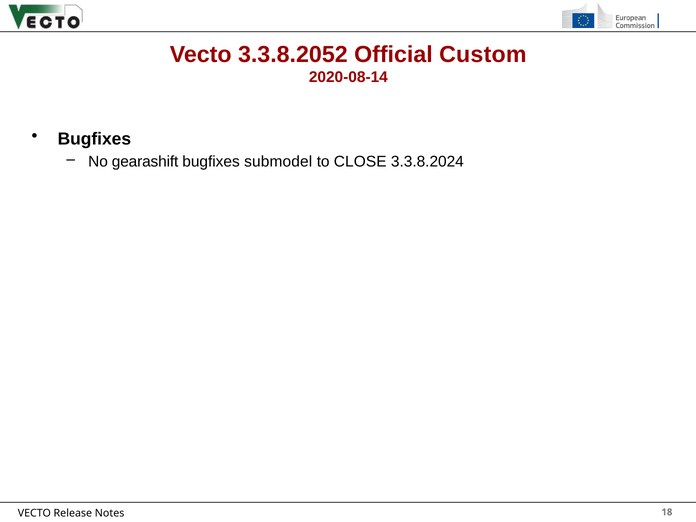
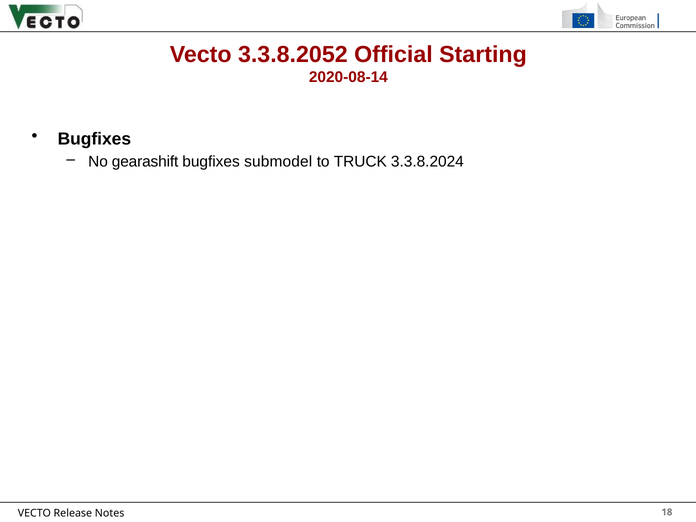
Custom: Custom -> Starting (483, 55)
CLOSE: CLOSE -> TRUCK (360, 162)
